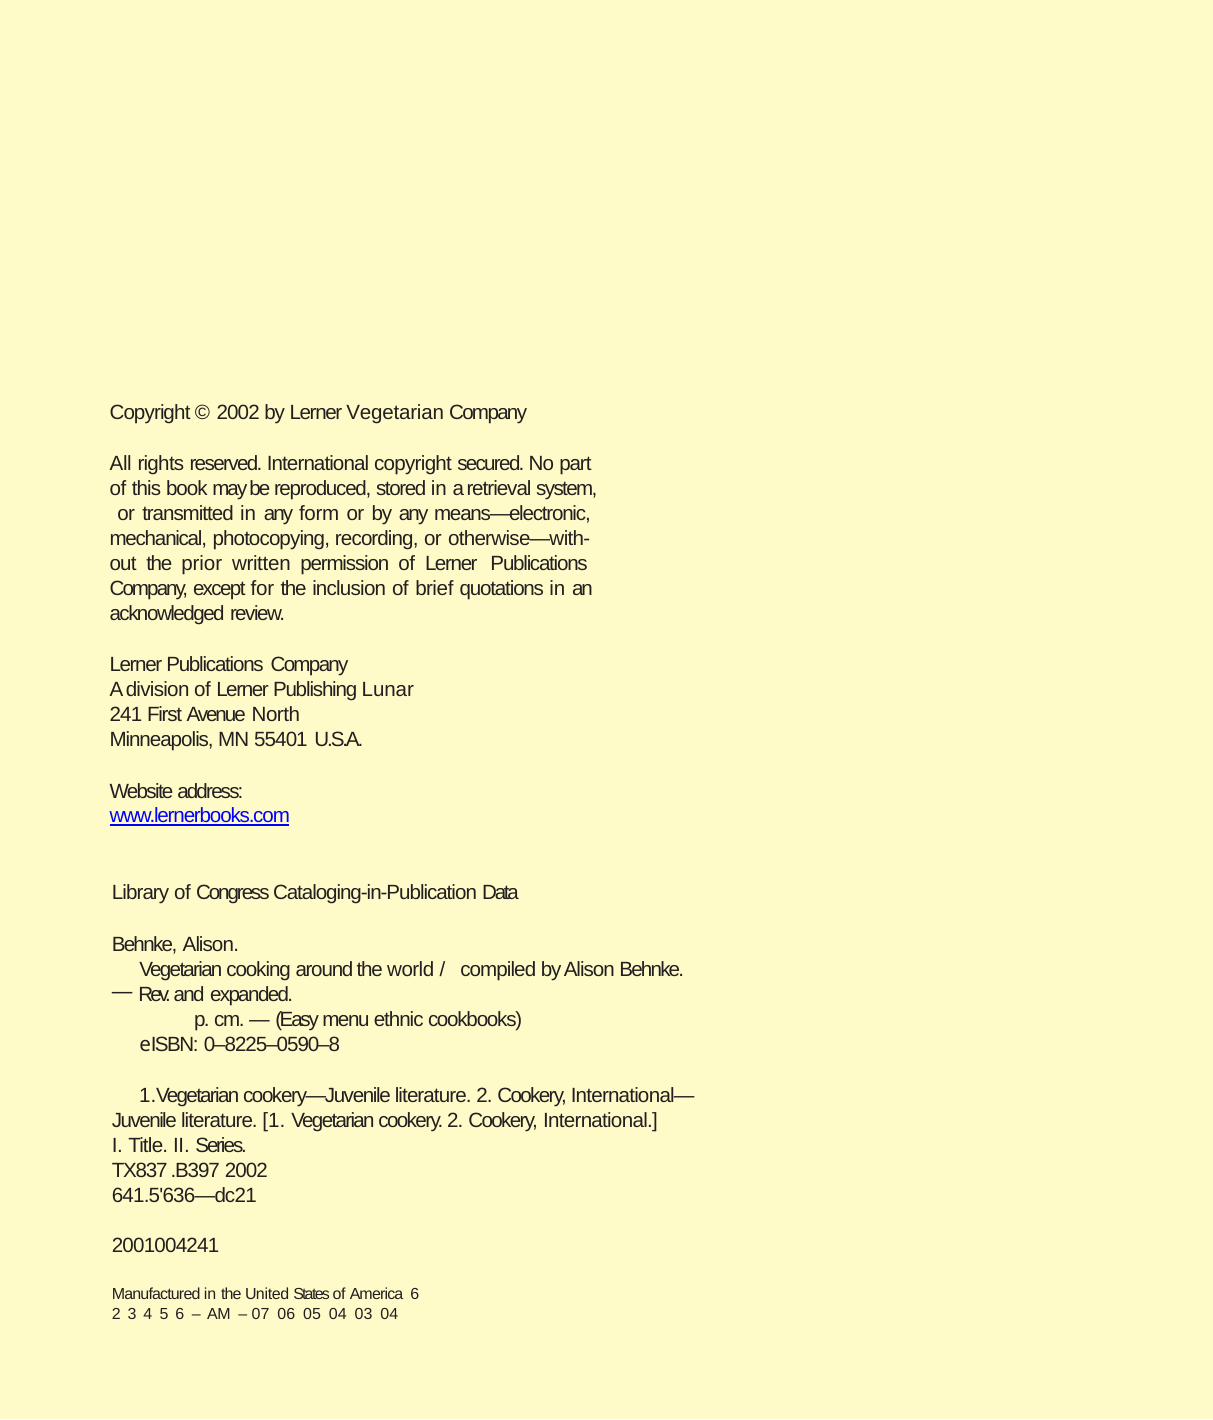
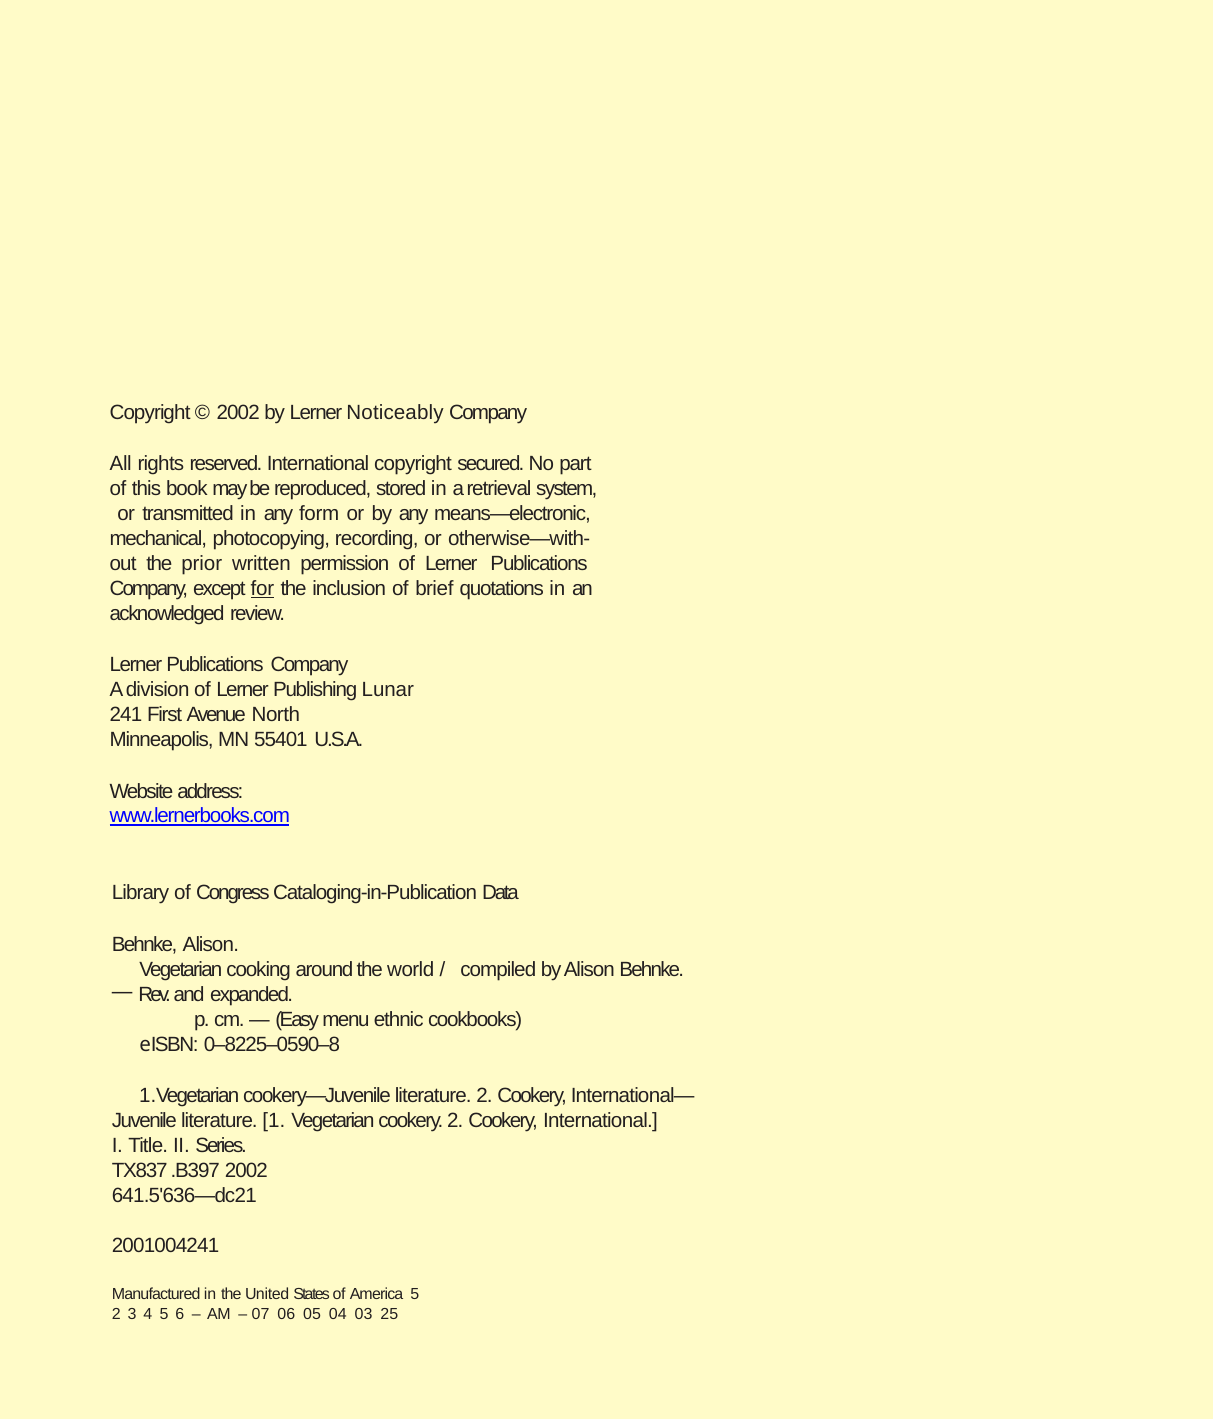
Lerner Vegetarian: Vegetarian -> Noticeably (395, 412)
for underline: none -> present (262, 588)
America 6: 6 -> 5 (415, 1294)
03 04: 04 -> 25 (389, 1314)
